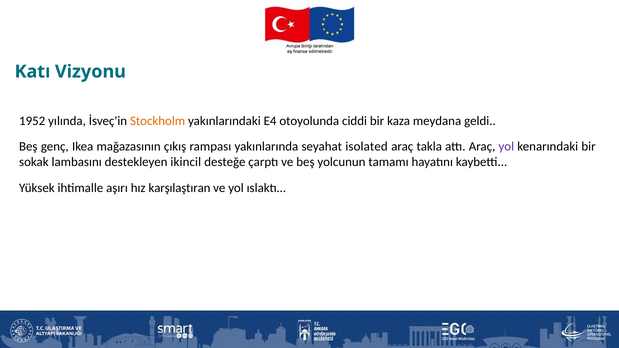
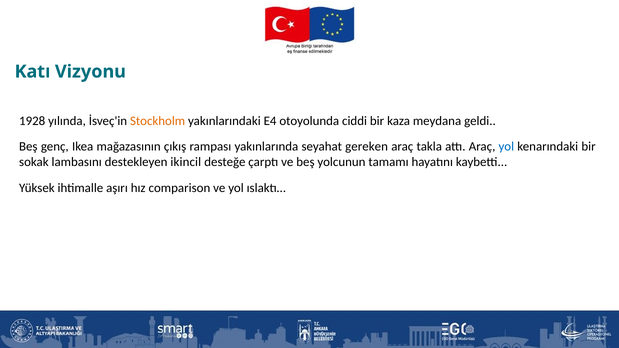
1952: 1952 -> 1928 (32, 121)
isolated: isolated -> gereken (367, 147)
yol colour: purple -> blue (506, 147)
karşılaştıran: karşılaştıran -> comparison (179, 188)
